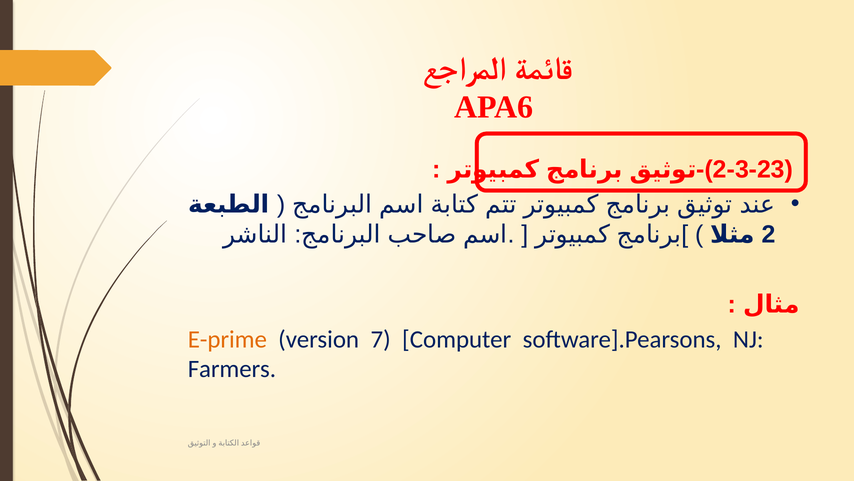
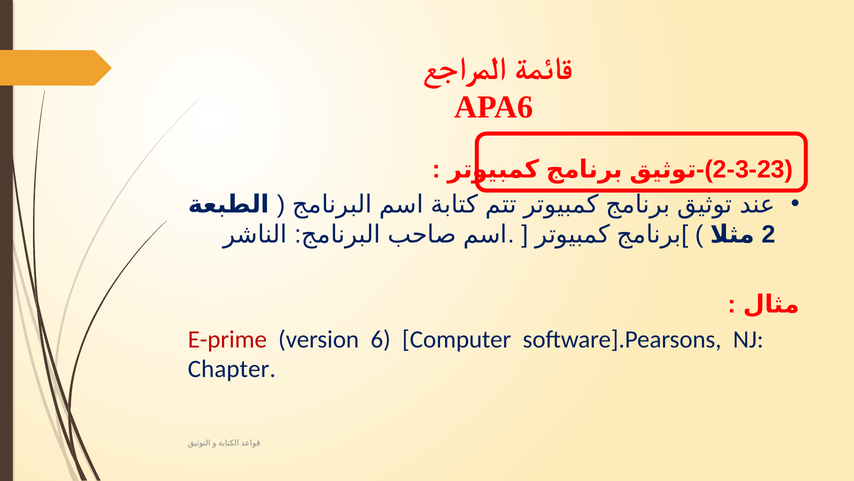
E-prime colour: orange -> red (227, 339)
7: 7 -> 6 (381, 339)
Farmers: Farmers -> Chapter (232, 369)
